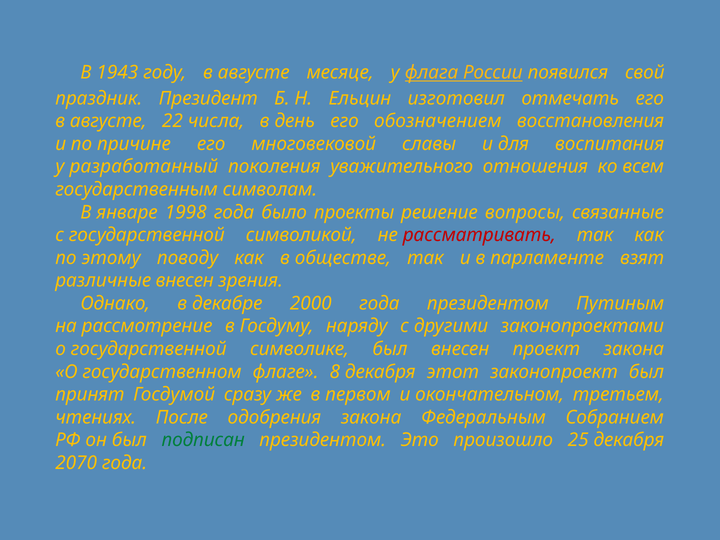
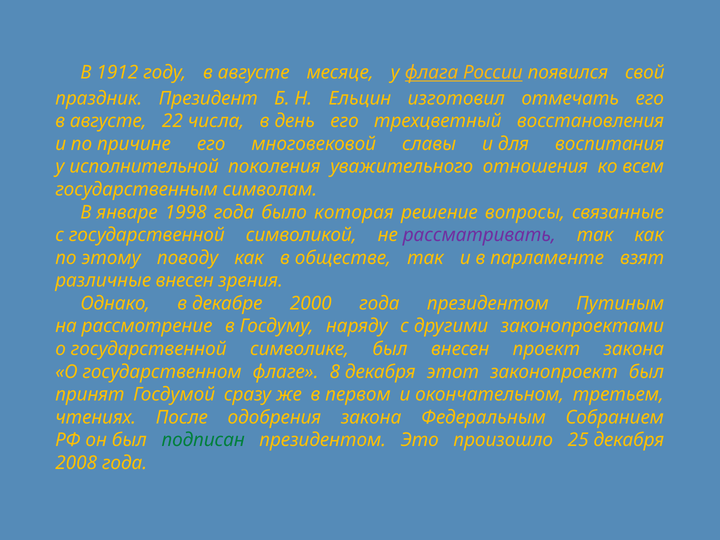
1943: 1943 -> 1912 (117, 73)
обозначением: обозначением -> трехцветный (438, 121)
разработанный: разработанный -> исполнительной (144, 167)
проекты: проекты -> которая (354, 212)
рассматривать colour: red -> purple (479, 235)
2070: 2070 -> 2008 (76, 463)
